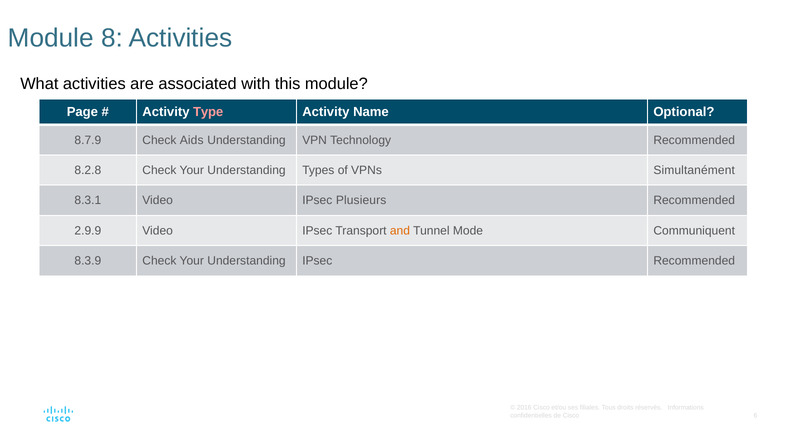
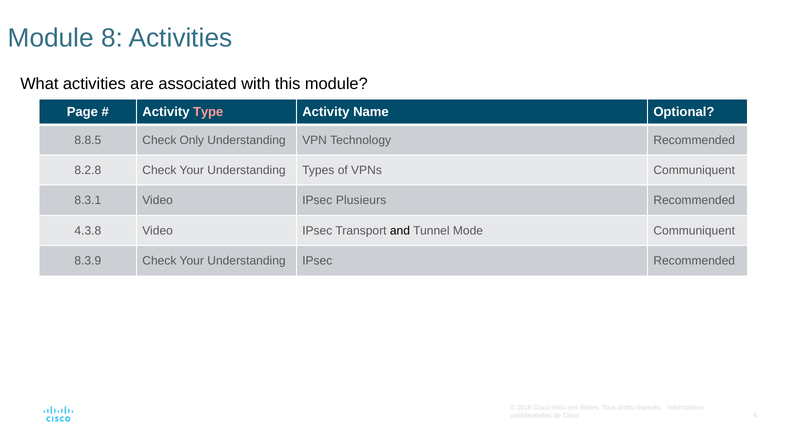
8.7.9: 8.7.9 -> 8.8.5 (88, 140)
Aids: Aids -> Only (192, 140)
VPNs Simultanément: Simultanément -> Communiquent (694, 170)
2.9.9: 2.9.9 -> 4.3.8 (88, 231)
and colour: orange -> black (400, 231)
